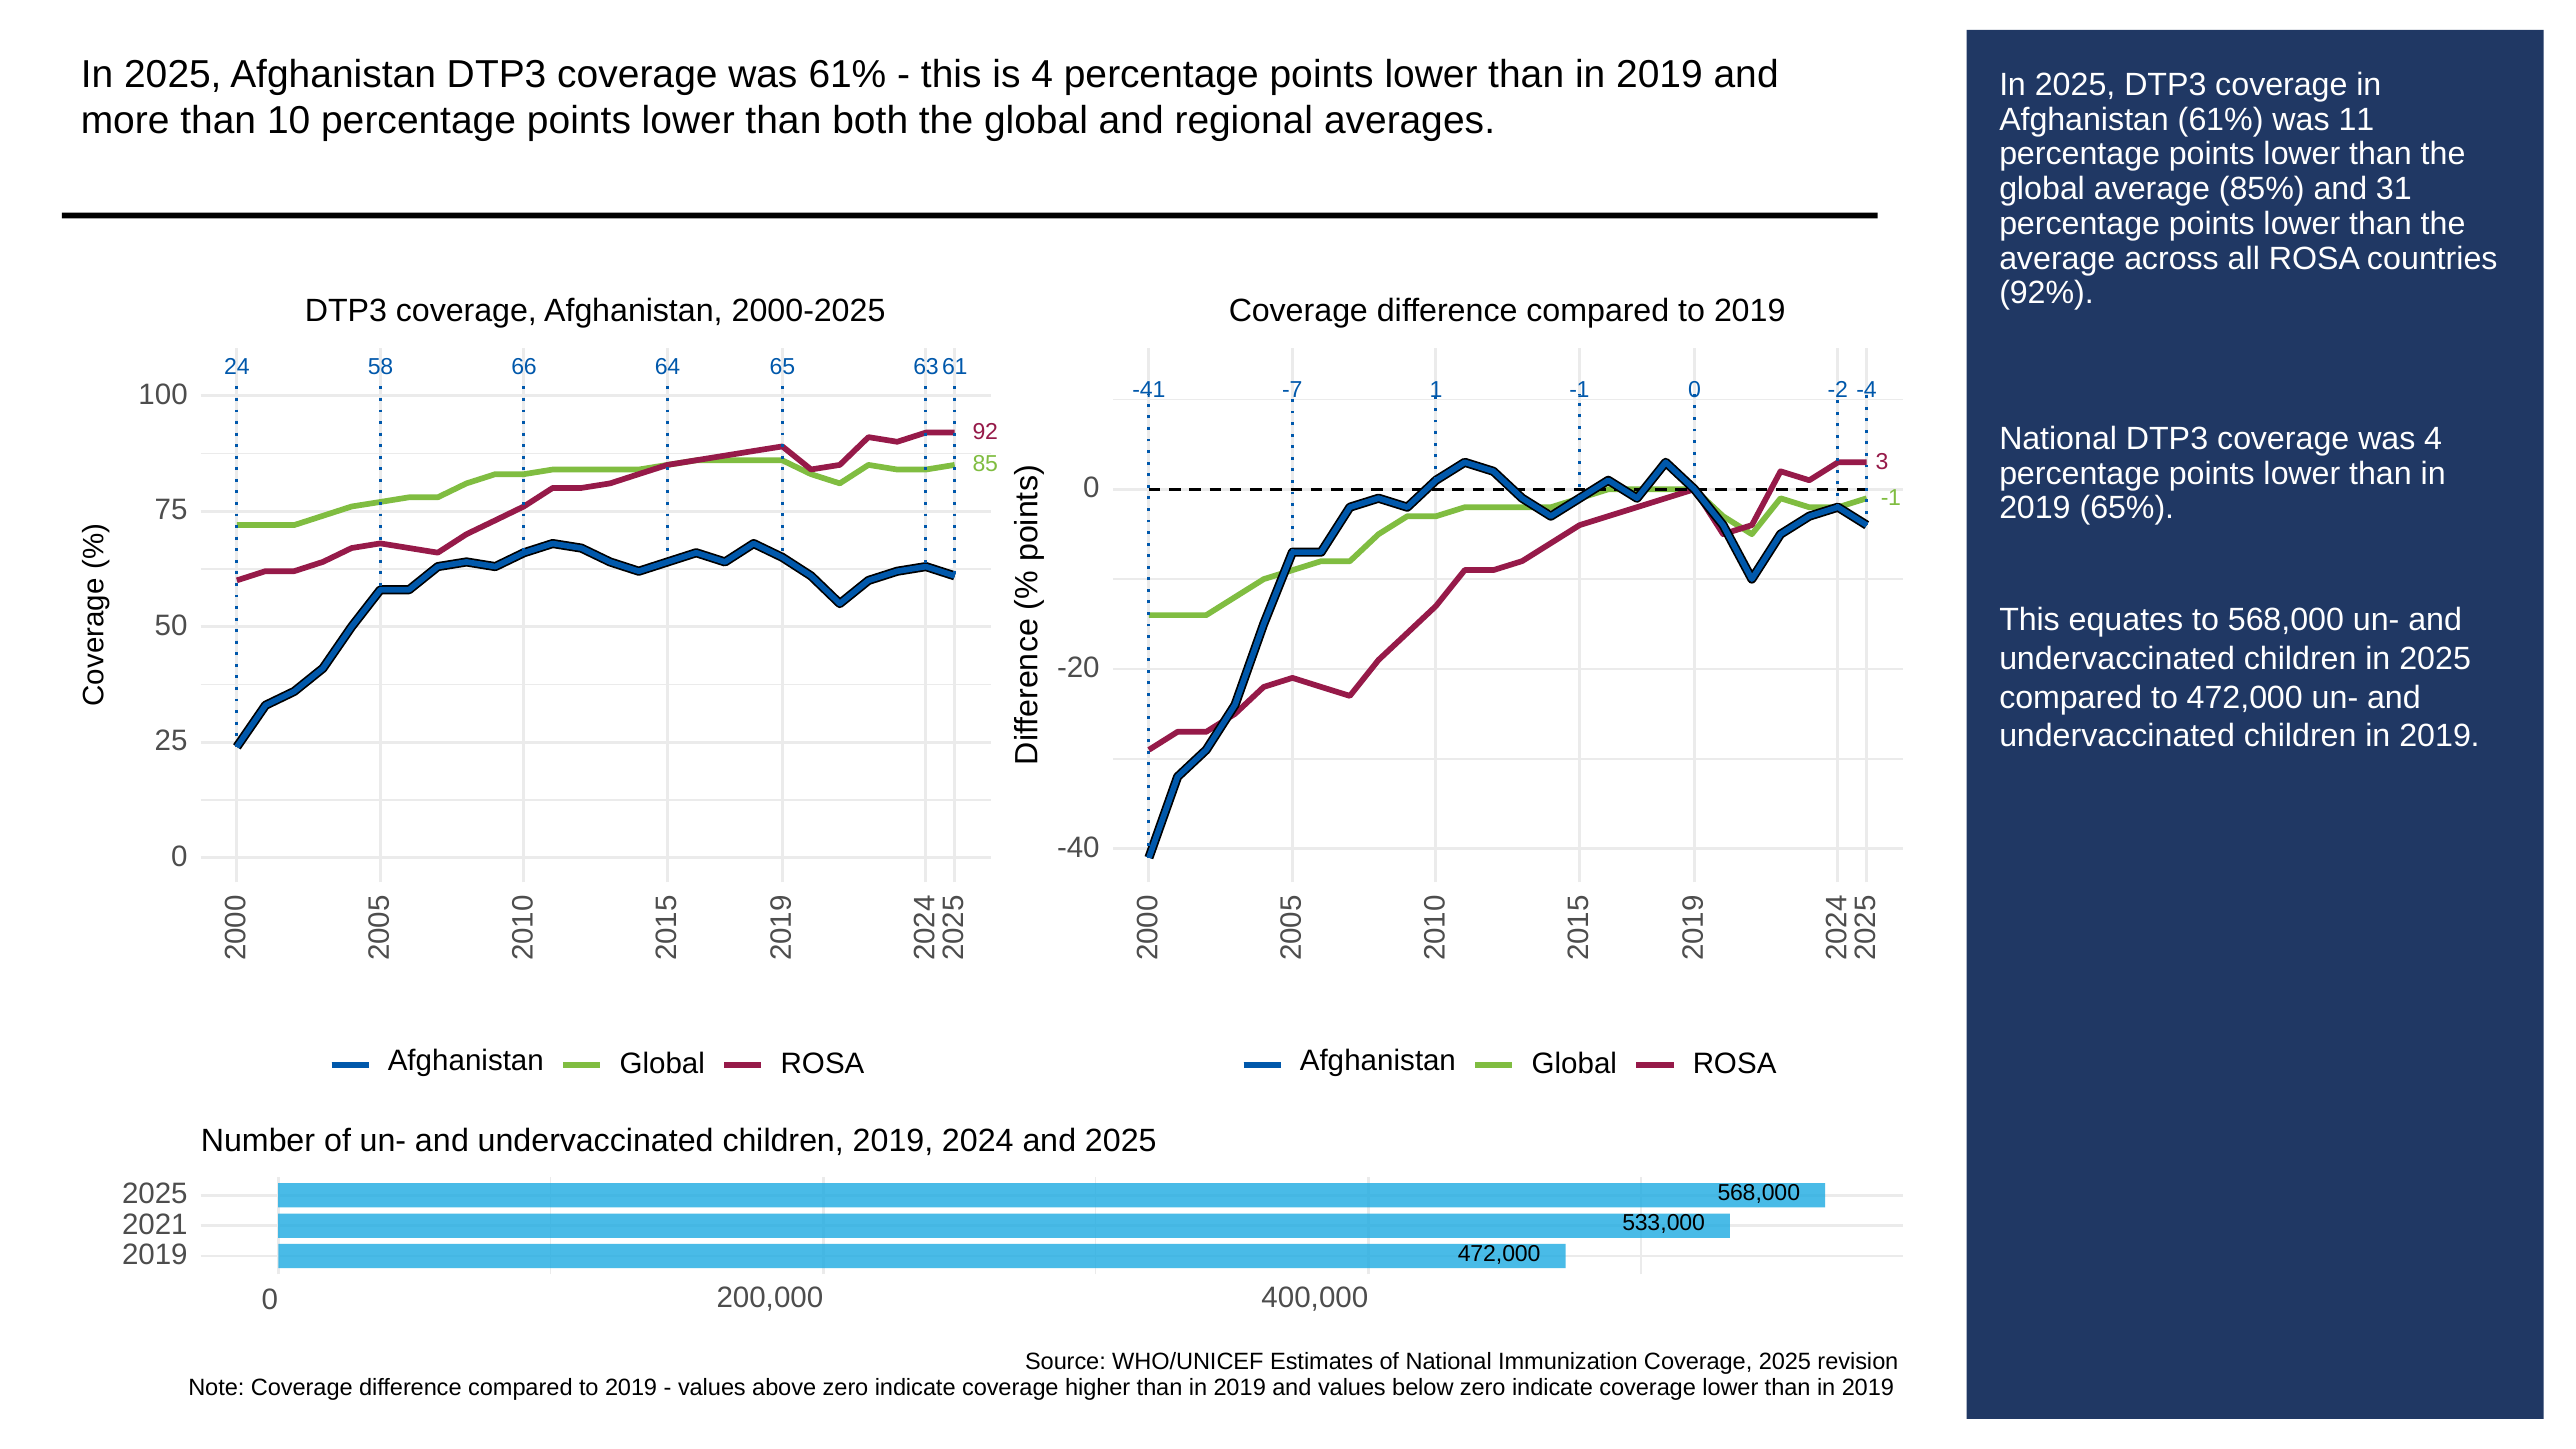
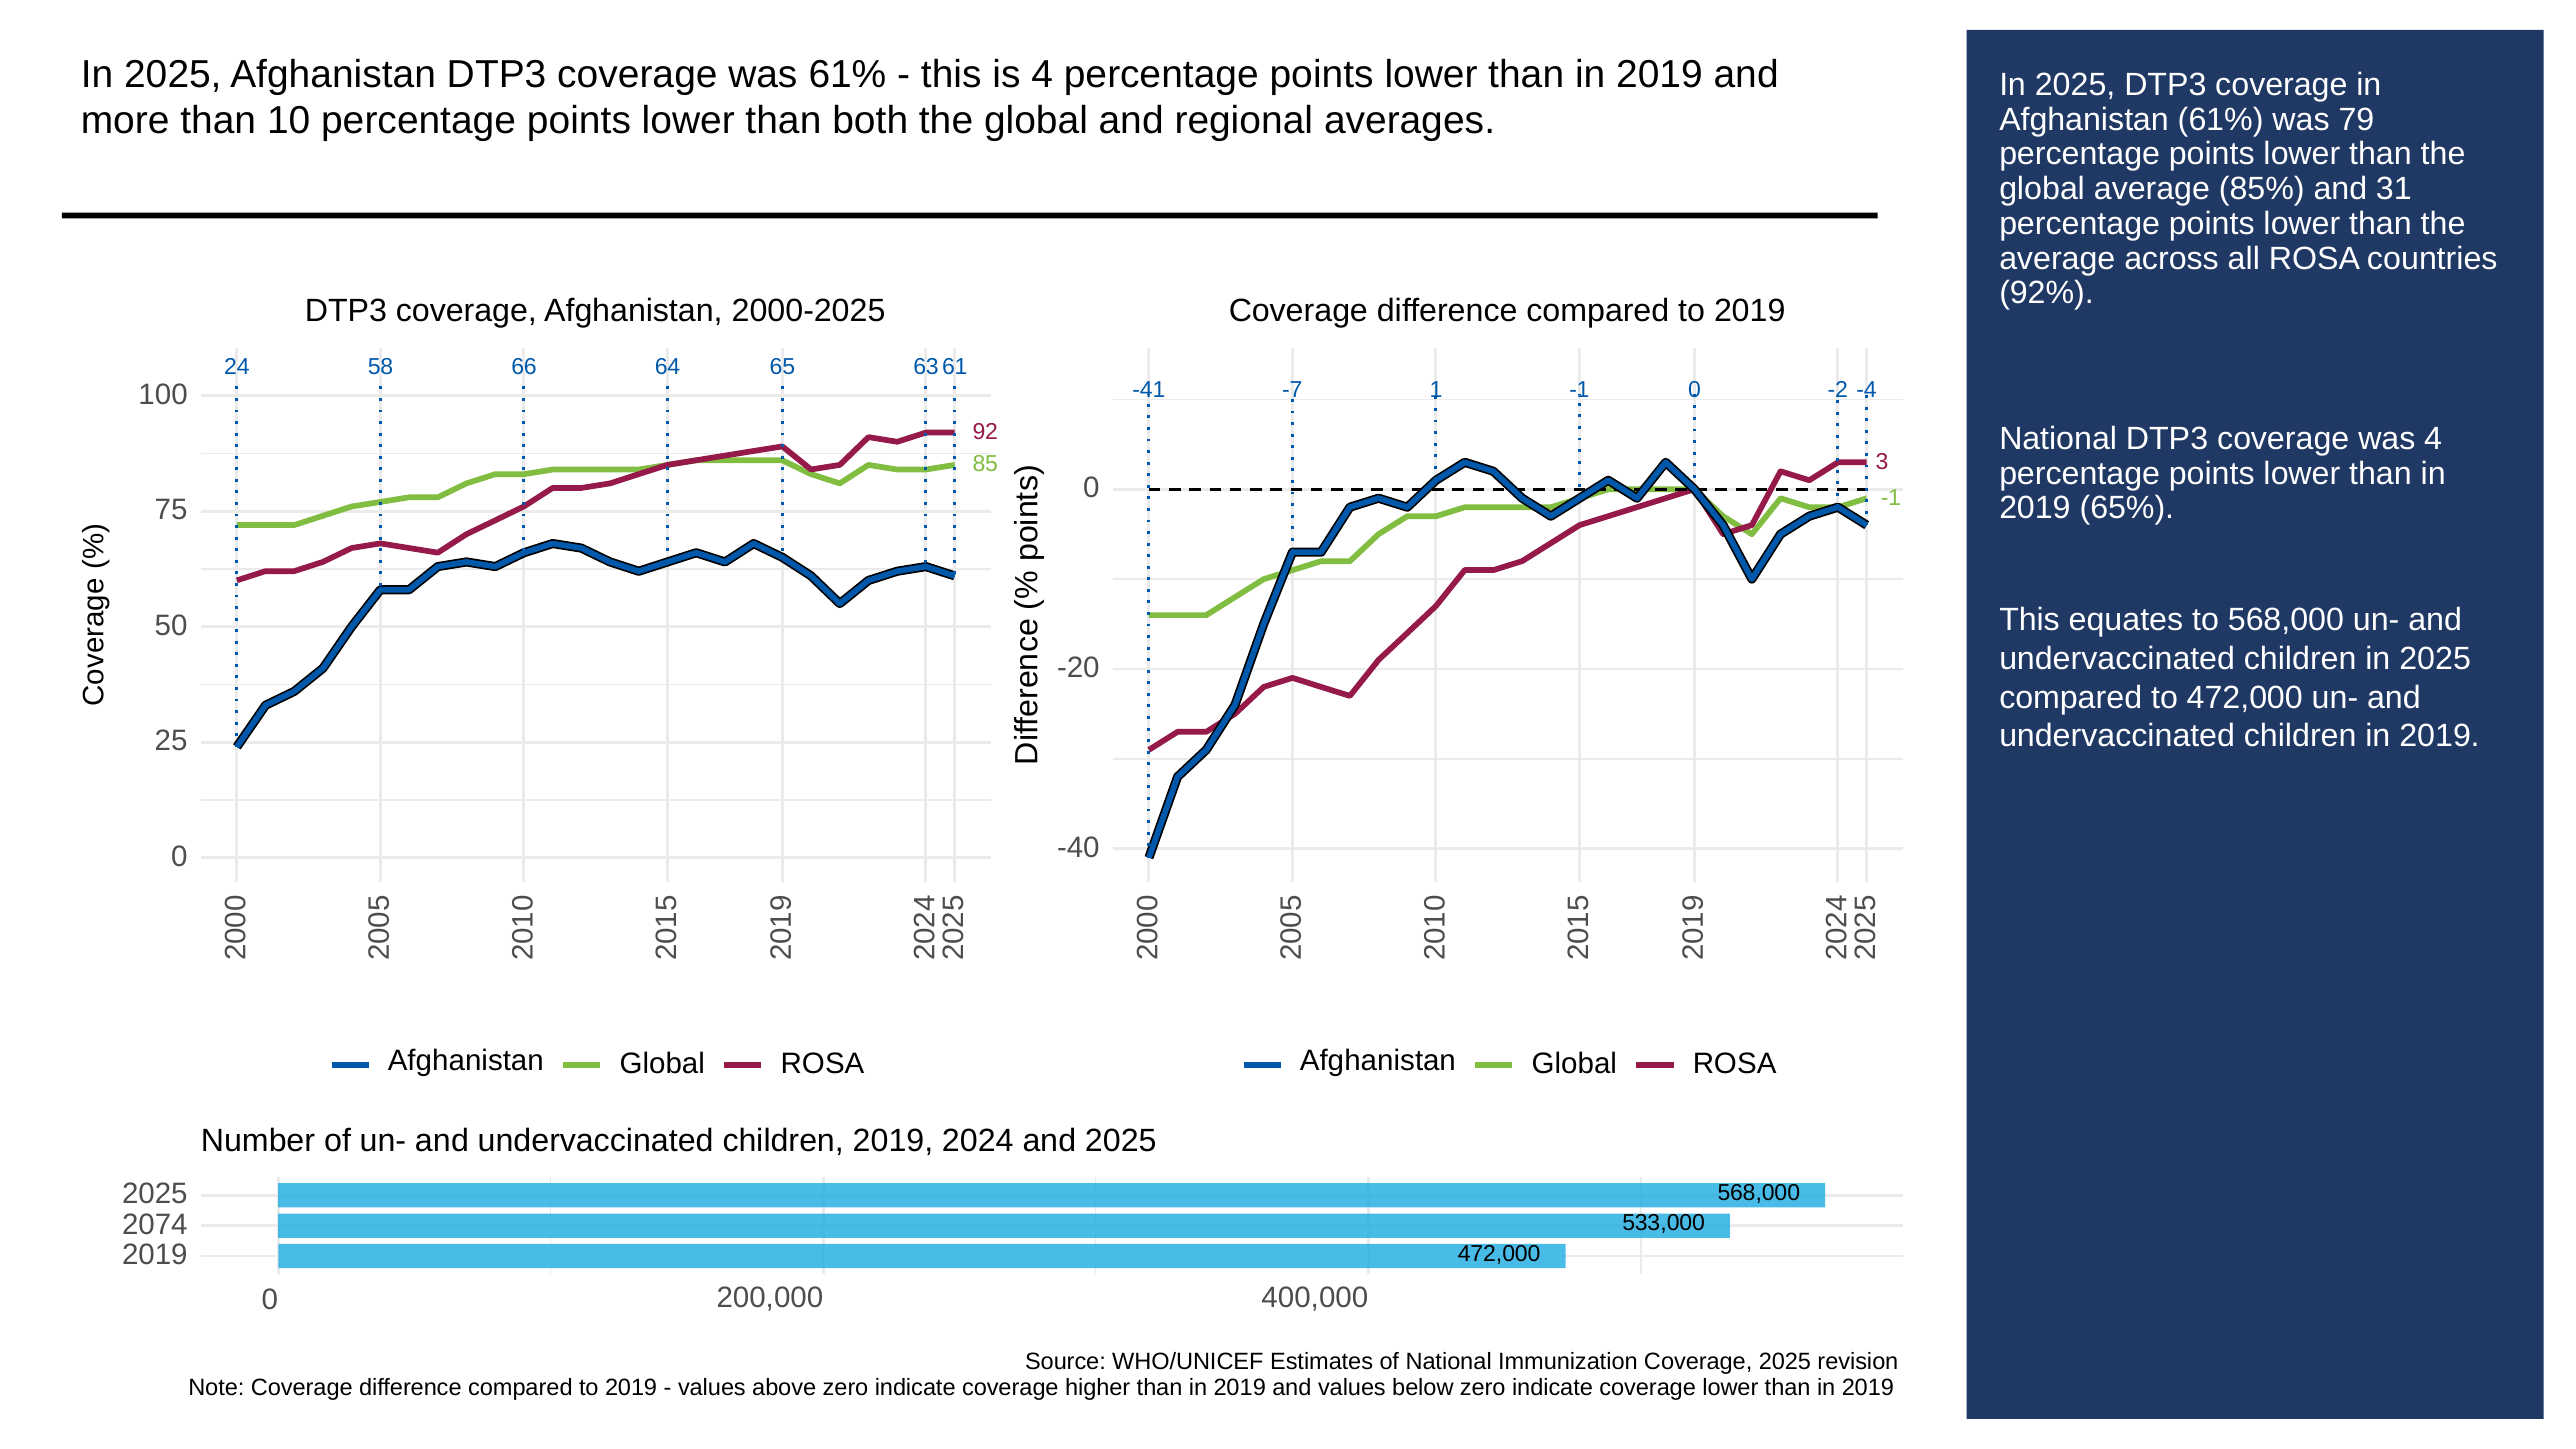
11: 11 -> 79 (2356, 119)
2021: 2021 -> 2074 (155, 1225)
